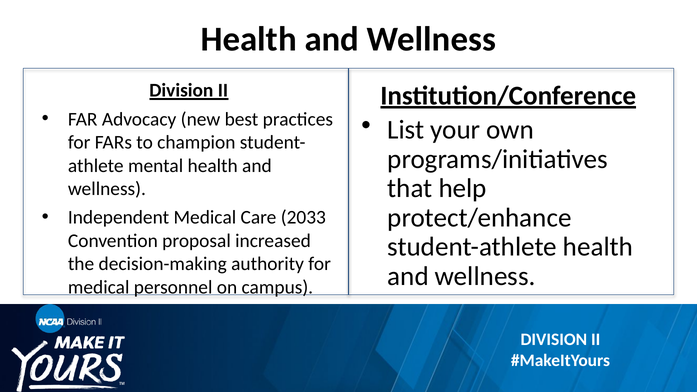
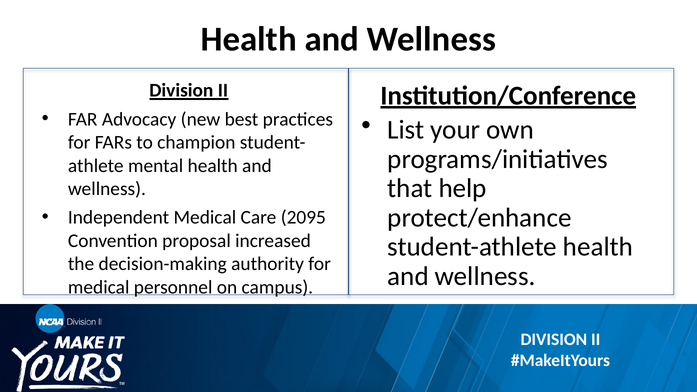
2033: 2033 -> 2095 (303, 218)
